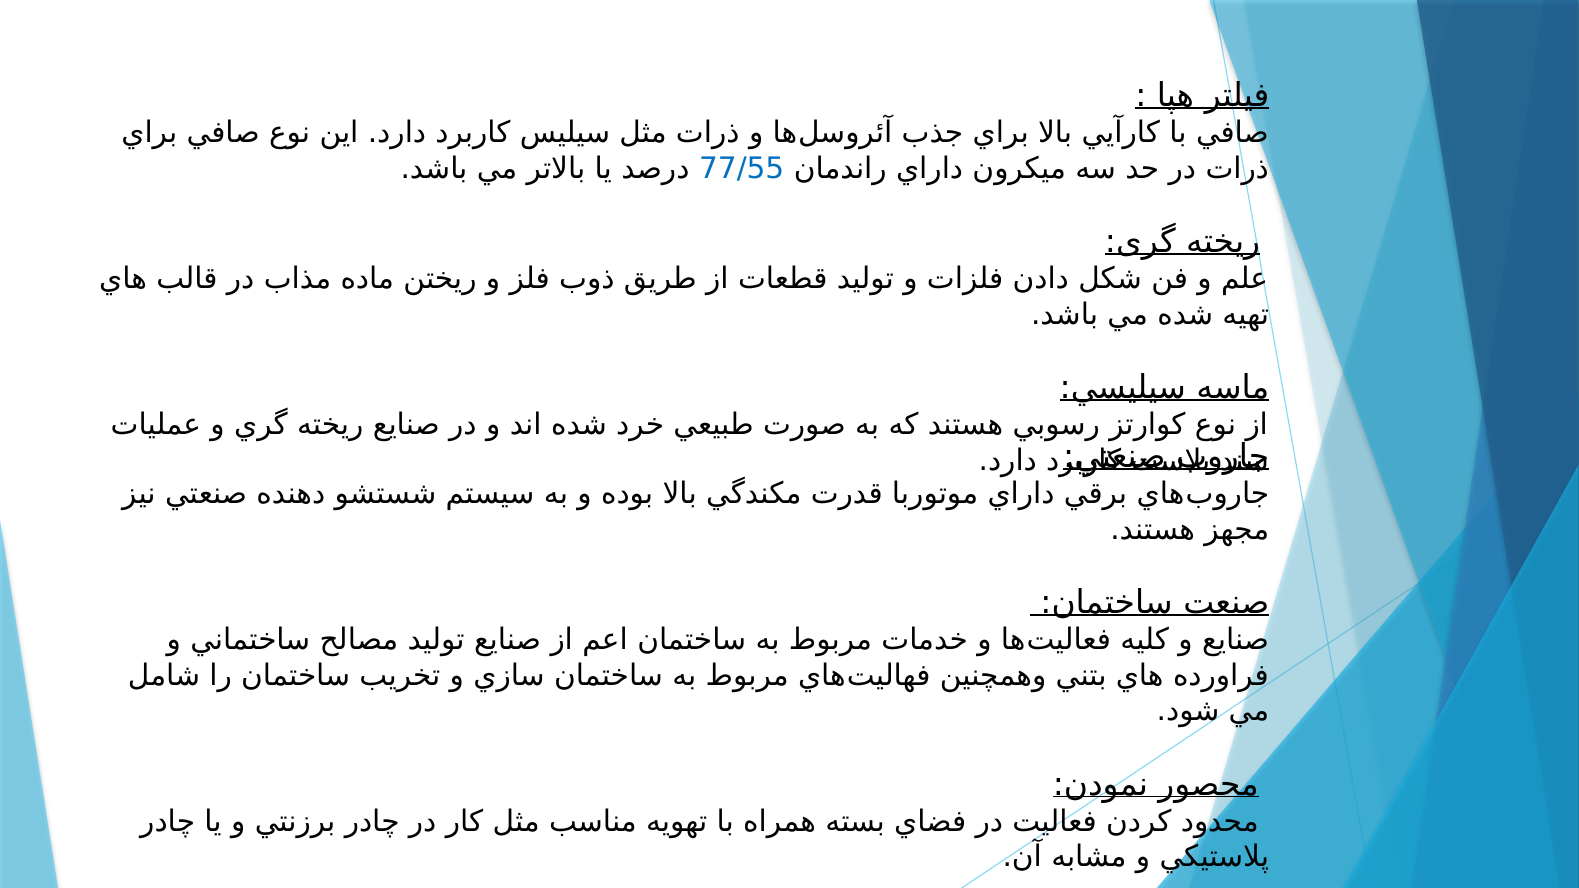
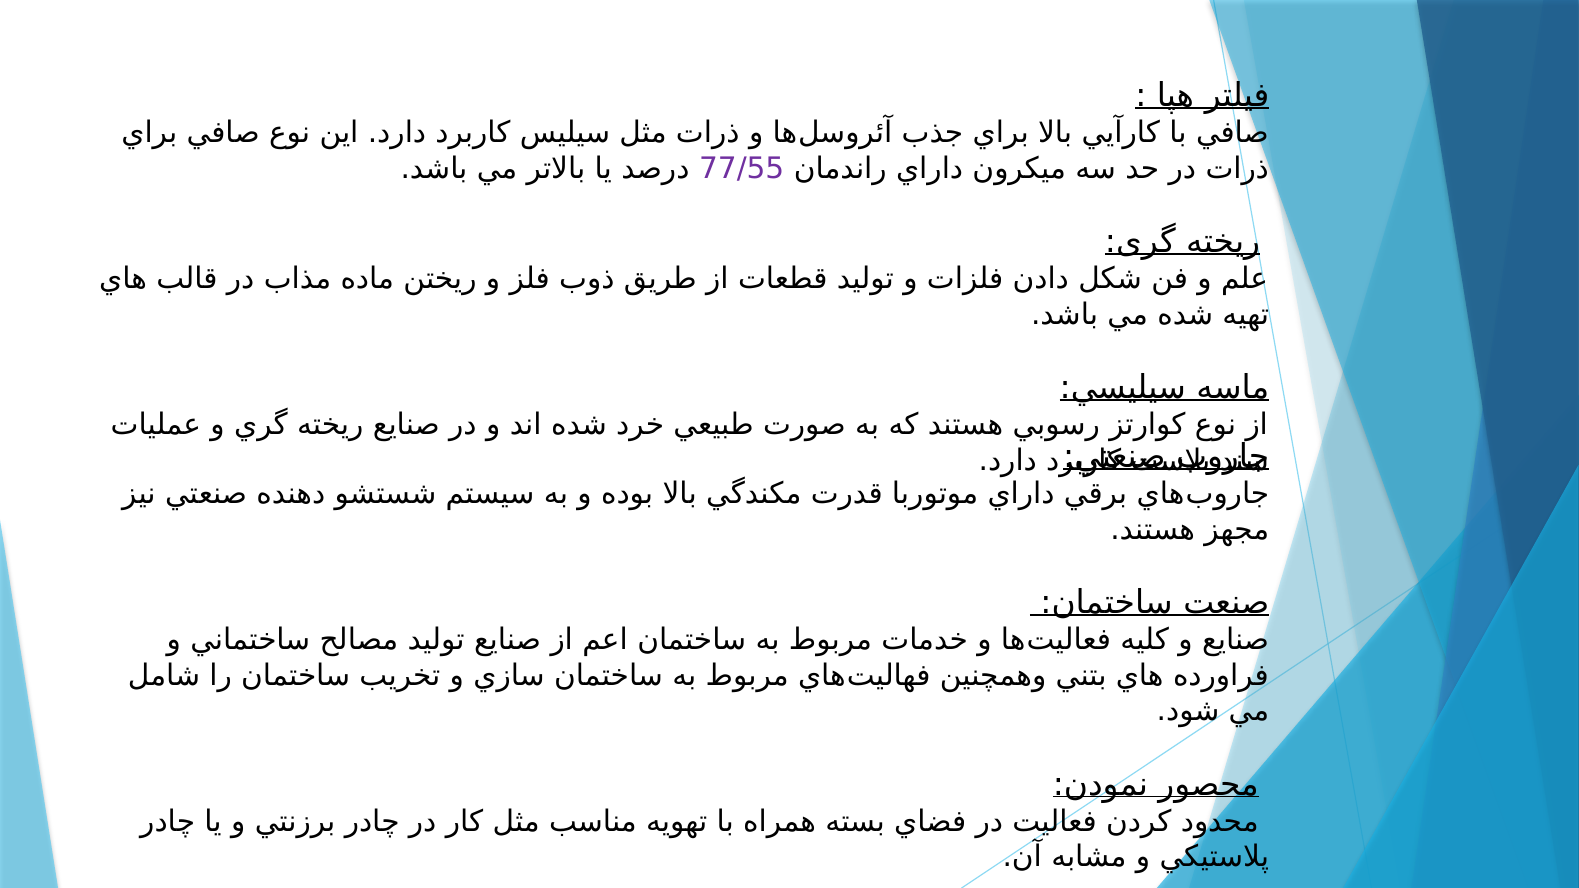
77/55 colour: blue -> purple (742, 168)
